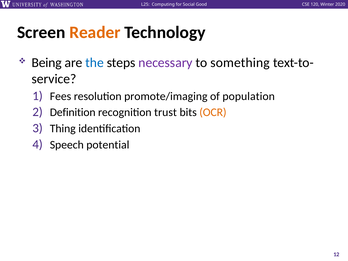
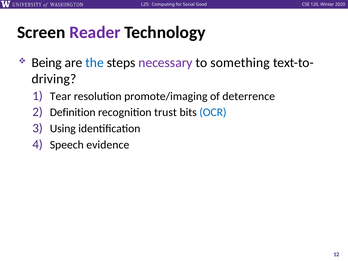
Reader colour: orange -> purple (95, 32)
service: service -> driving (54, 79)
Fees: Fees -> Tear (60, 96)
population: population -> deterrence (249, 96)
OCR colour: orange -> blue (213, 112)
Thing: Thing -> Using (63, 129)
potential: potential -> evidence (108, 145)
